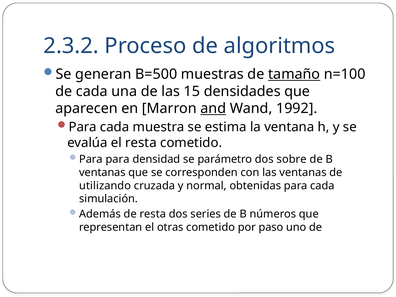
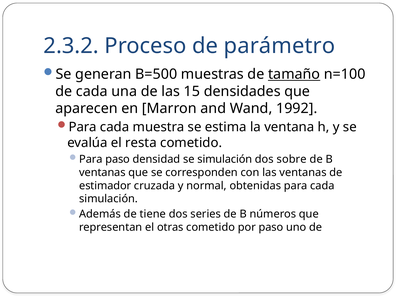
algoritmos: algoritmos -> parámetro (279, 46)
and underline: present -> none (213, 109)
Para para: para -> paso (118, 159)
se parámetro: parámetro -> simulación (225, 159)
utilizando: utilizando -> estimador (105, 186)
de resta: resta -> tiene (153, 214)
